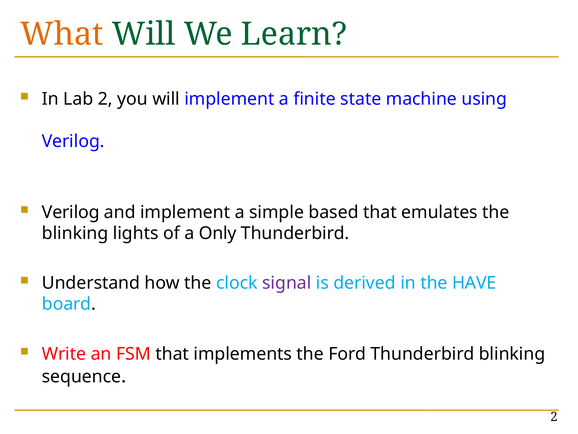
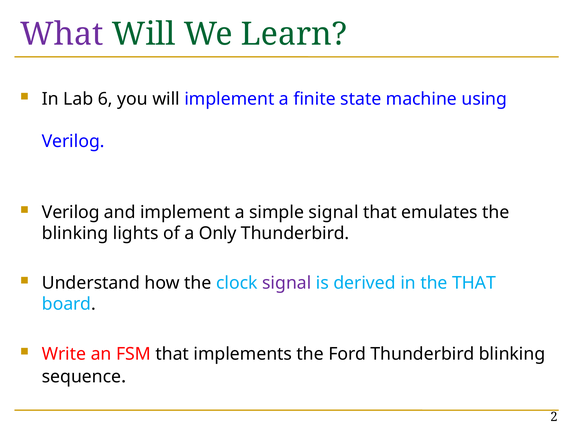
What colour: orange -> purple (62, 34)
Lab 2: 2 -> 6 (105, 99)
simple based: based -> signal (334, 212)
the HAVE: HAVE -> THAT (474, 283)
